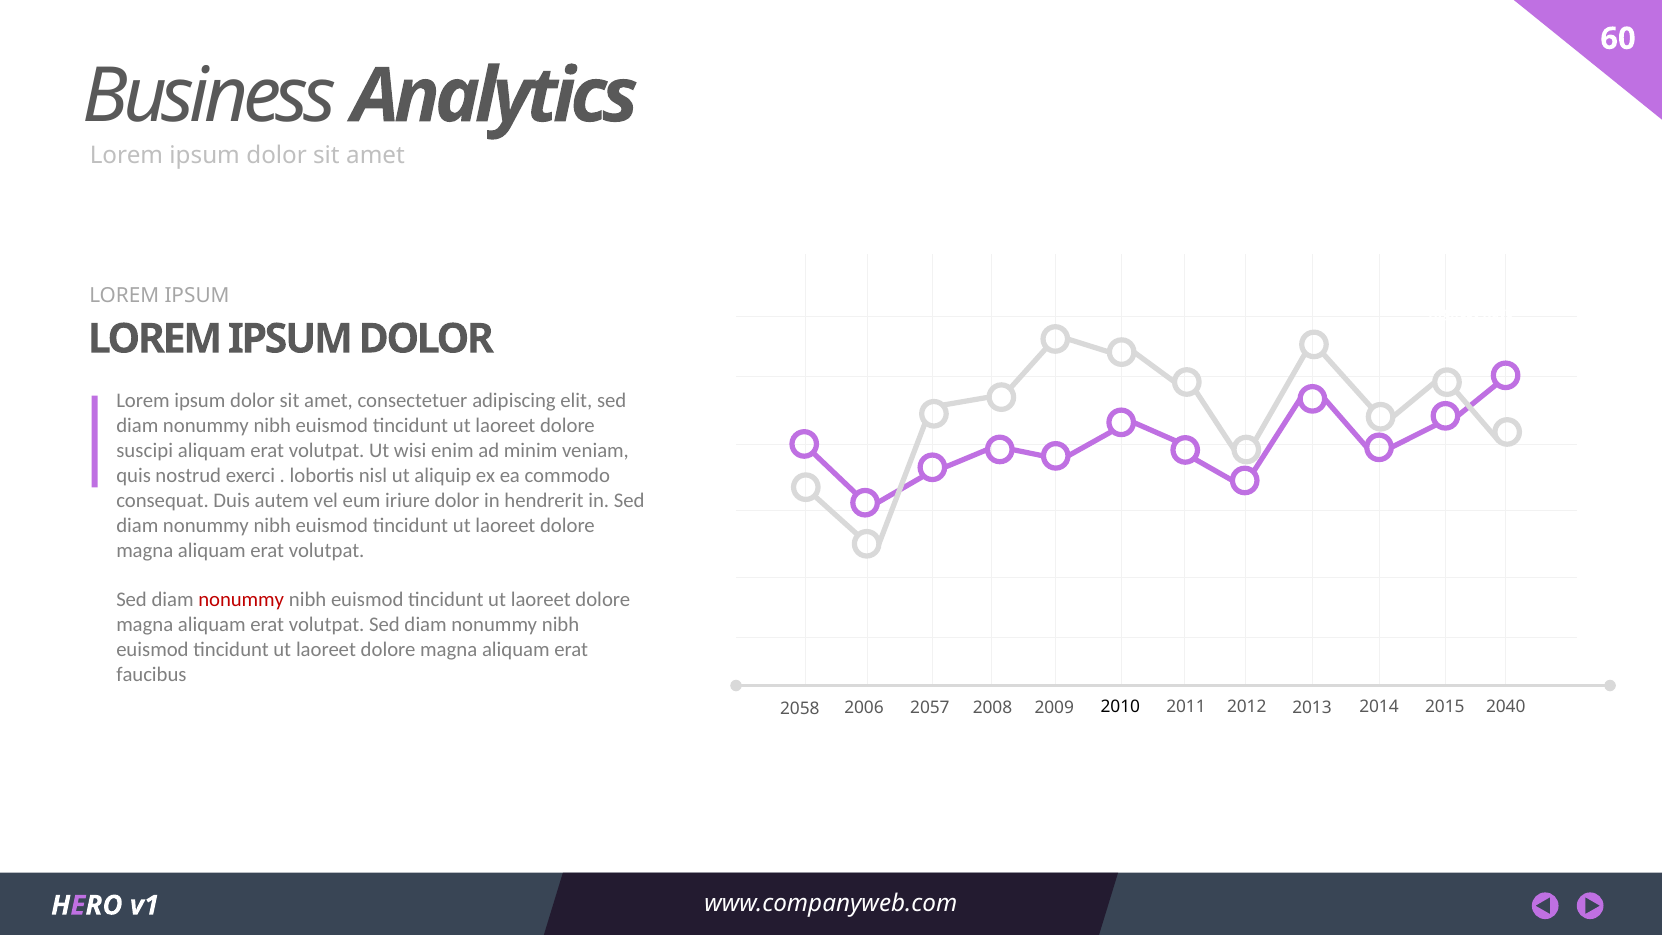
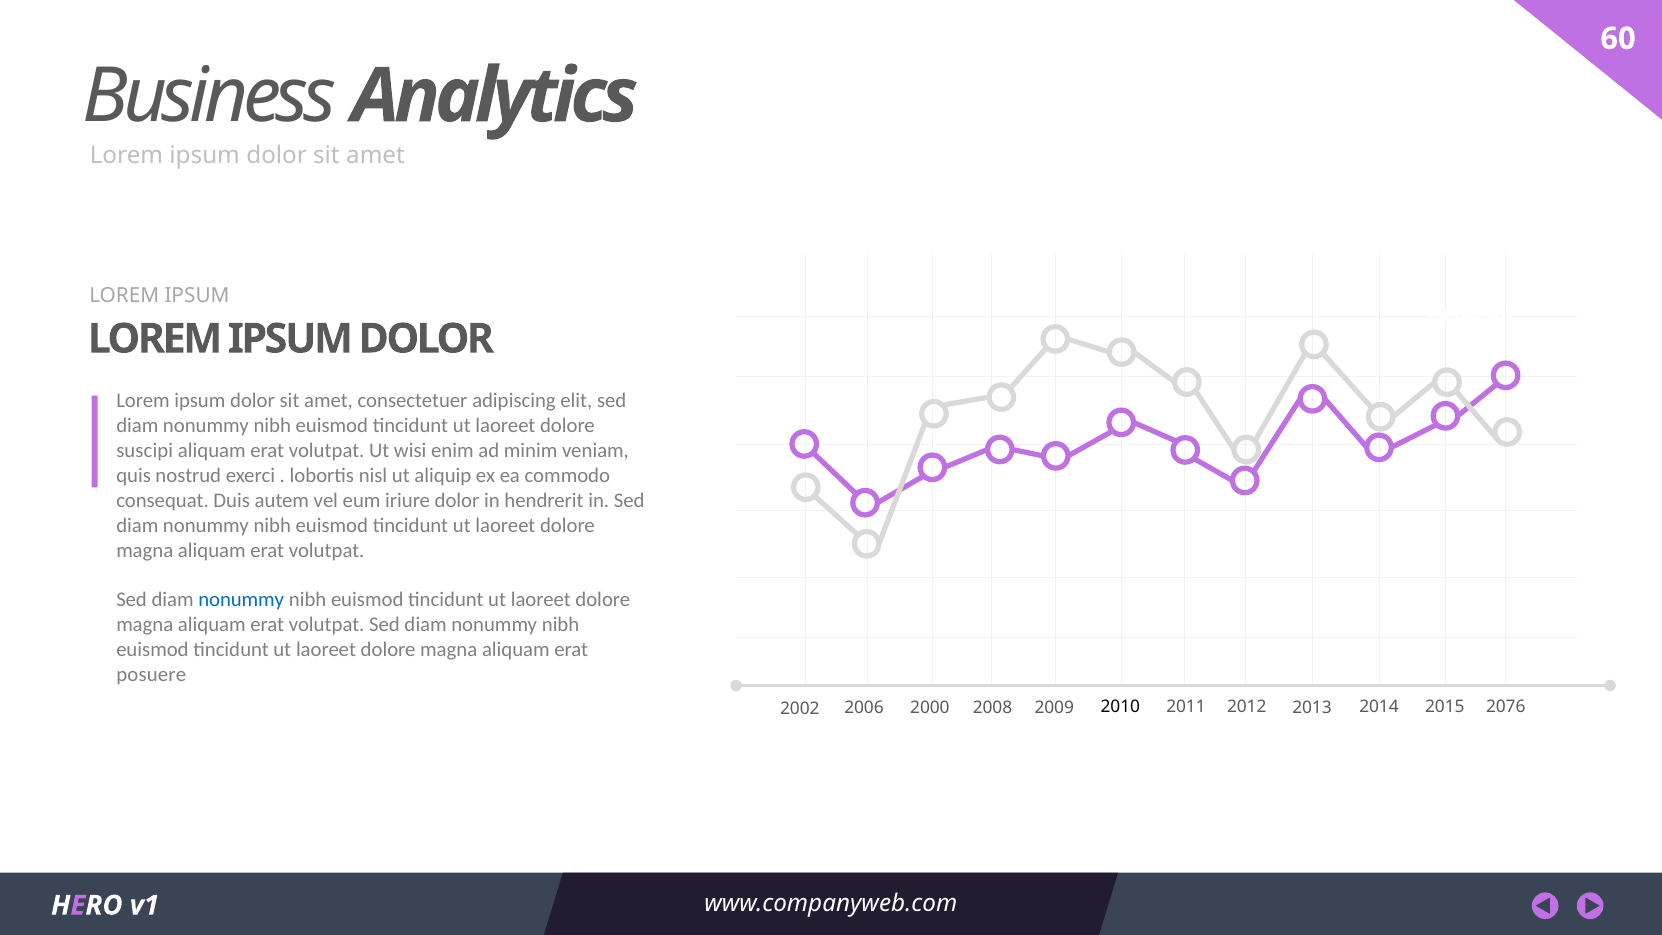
nonummy colour: red -> blue (241, 600)
faucibus: faucibus -> posuere (151, 675)
2040: 2040 -> 2076 (1506, 707)
2057: 2057 -> 2000 (930, 708)
2058: 2058 -> 2002 (800, 709)
